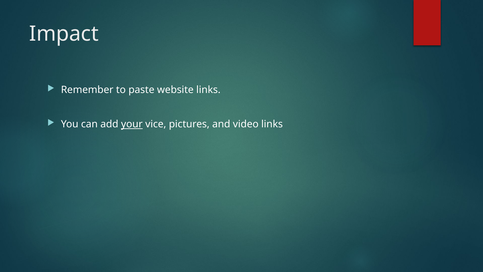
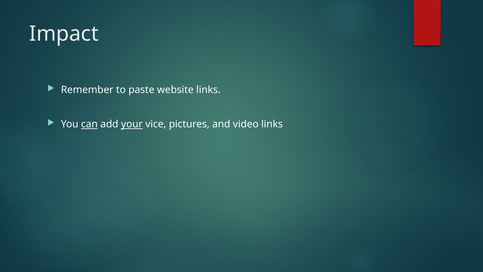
can underline: none -> present (89, 124)
